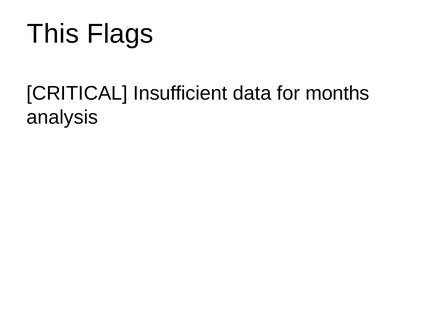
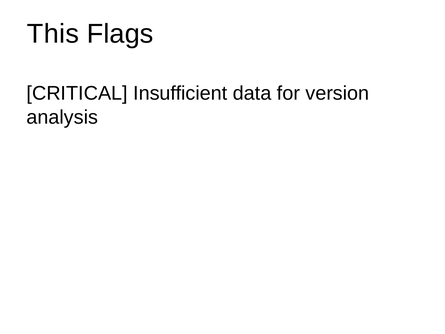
months: months -> version (337, 93)
